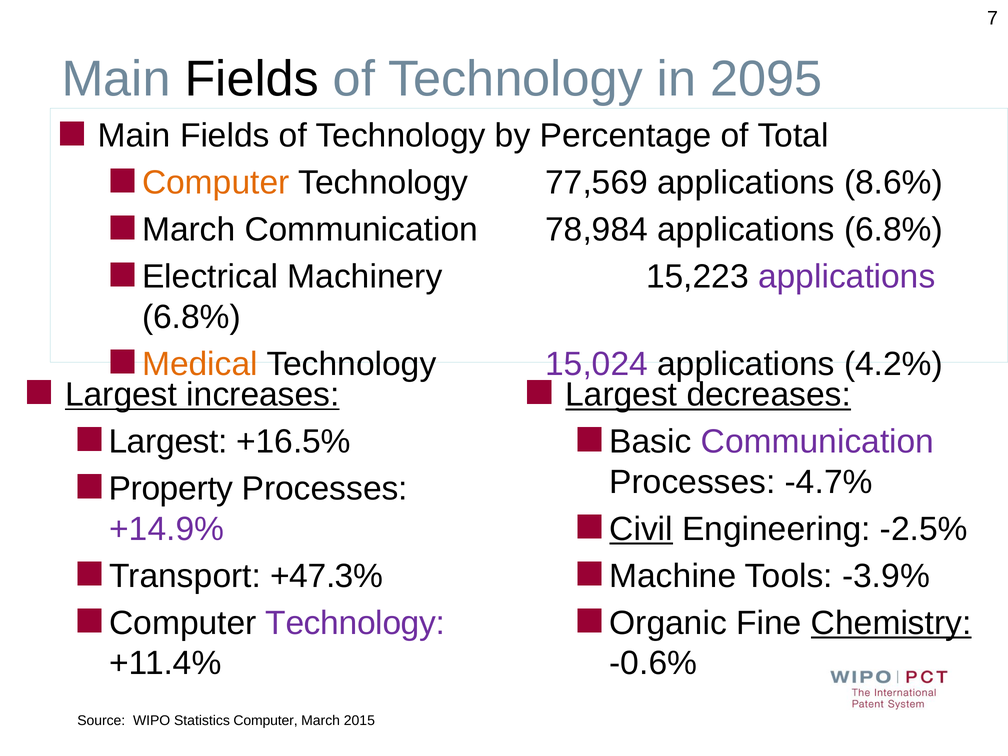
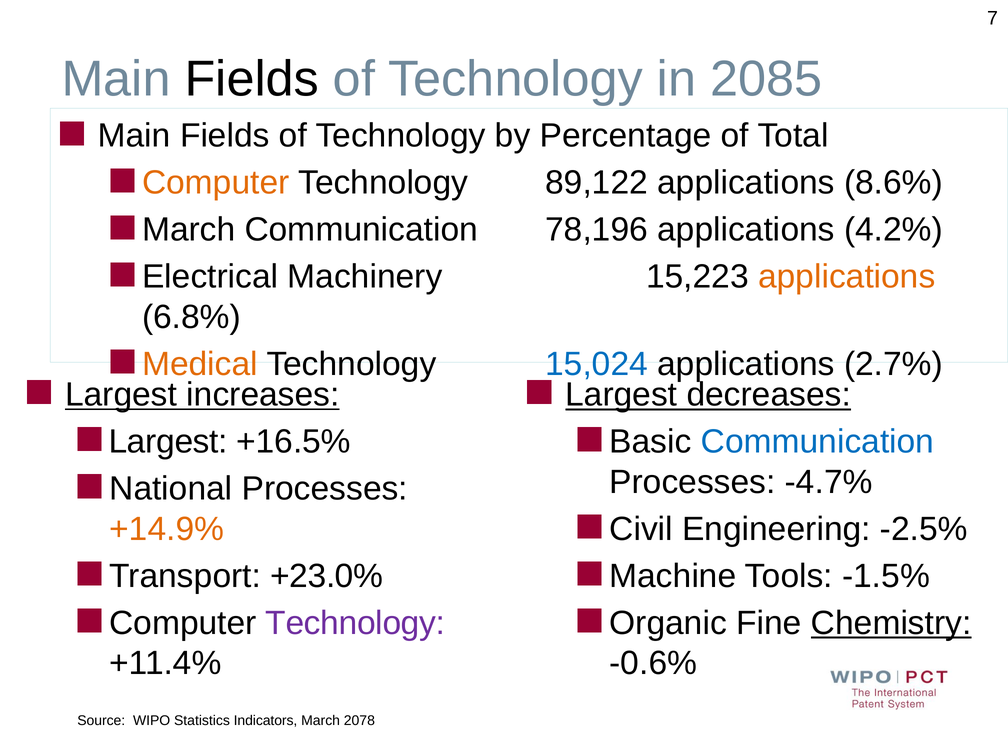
2095: 2095 -> 2085 (766, 79)
77,569: 77,569 -> 89,122 (597, 183)
78,984: 78,984 -> 78,196 (597, 230)
6.8%: 6.8% -> 4.2% (893, 230)
applications colour: purple -> orange (847, 277)
15,024 colour: purple -> blue (597, 364)
4.2%: 4.2% -> 2.7% (893, 364)
Communication colour: purple -> blue (818, 442)
Property: Property -> National (171, 489)
+14.9% colour: purple -> orange (167, 529)
Civil underline: present -> none (641, 529)
+47.3%: +47.3% -> +23.0% (327, 576)
-3.9%: -3.9% -> -1.5% (886, 576)
Statistics Computer: Computer -> Indicators (266, 721)
2015: 2015 -> 2078 (359, 721)
